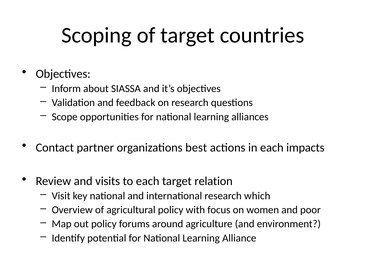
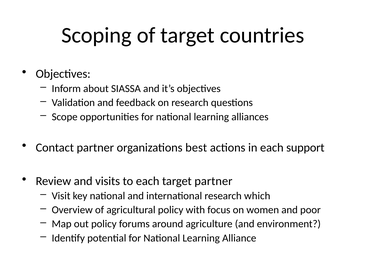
impacts: impacts -> support (305, 148)
target relation: relation -> partner (213, 181)
